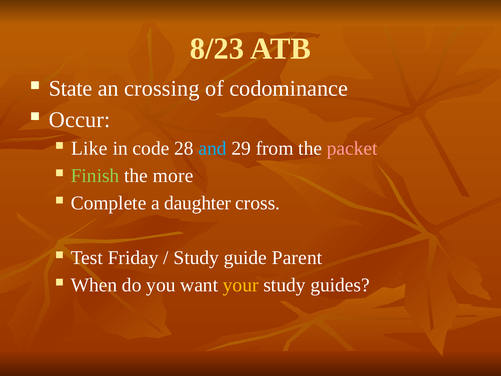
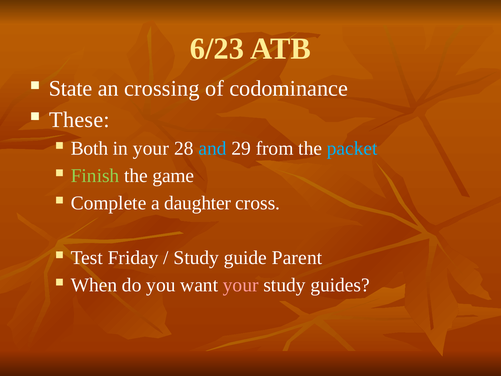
8/23: 8/23 -> 6/23 (217, 49)
Occur: Occur -> These (79, 120)
Like: Like -> Both (89, 148)
in code: code -> your (151, 148)
packet colour: pink -> light blue (352, 148)
more: more -> game (173, 176)
your colour: yellow -> pink (241, 285)
